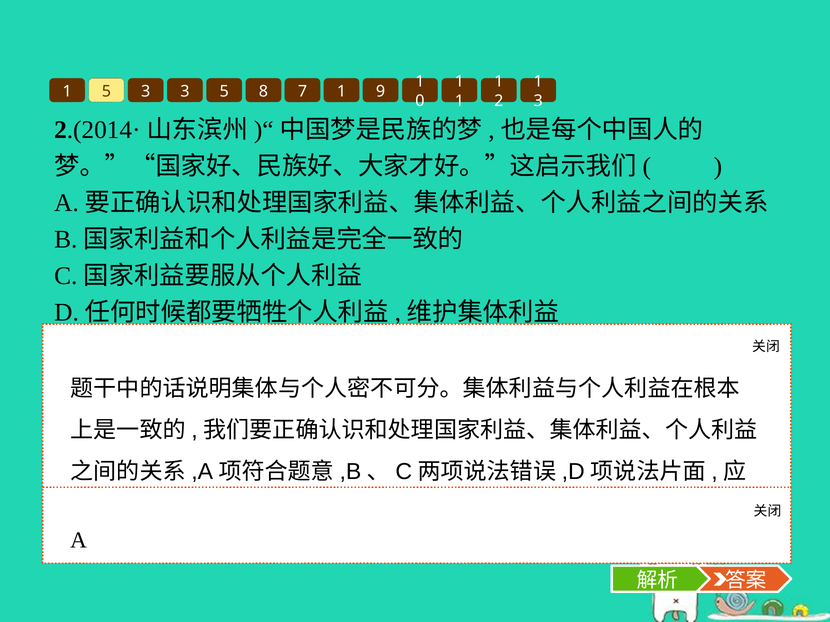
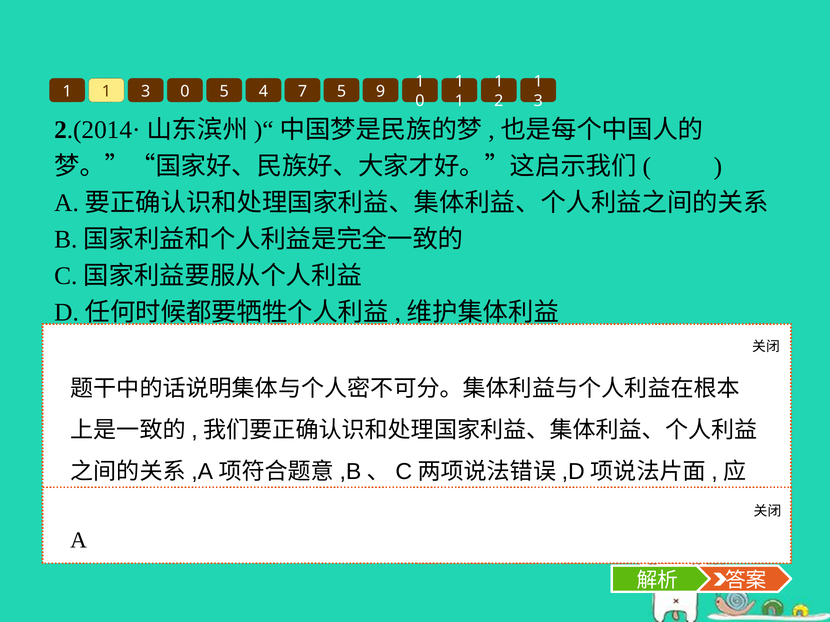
5: 5 -> 1 (106, 91)
3 3: 3 -> 0 (185, 91)
8: 8 -> 4 (263, 91)
7 1: 1 -> 5 (342, 91)
